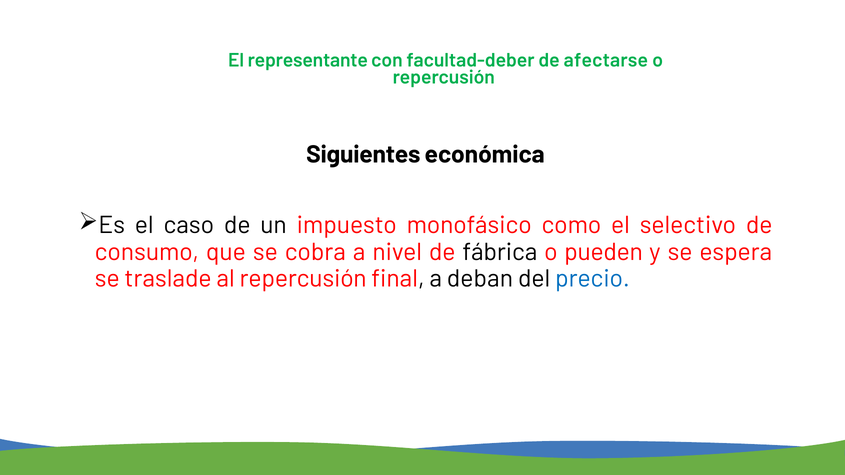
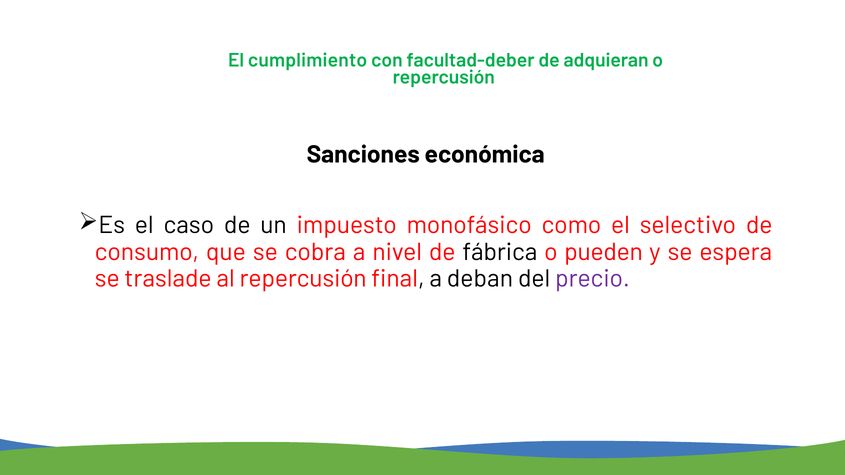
representante: representante -> cumplimiento (308, 61)
afectarse: afectarse -> adquieran (606, 61)
Siguientes: Siguientes -> Sanciones (363, 155)
precio colour: blue -> purple (592, 279)
